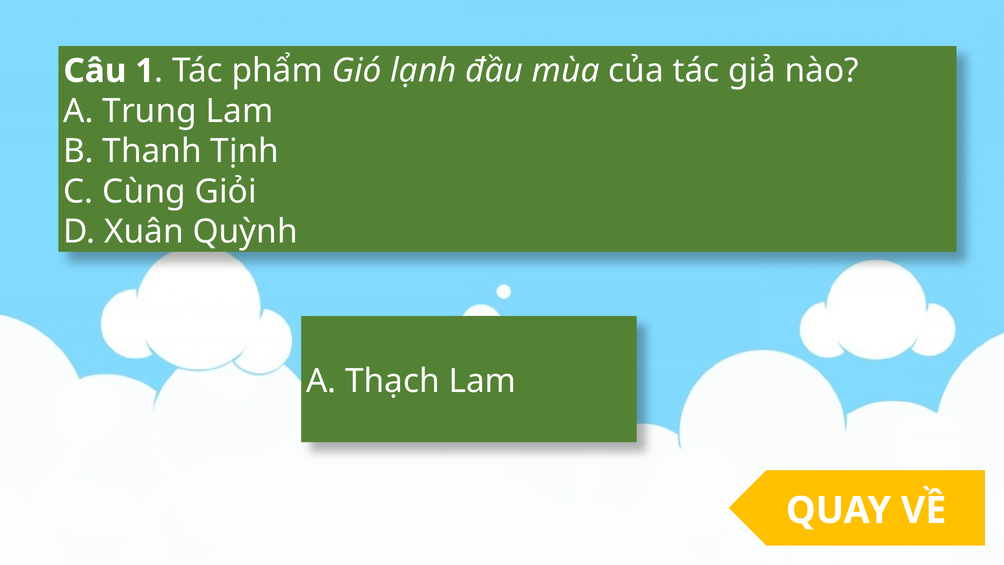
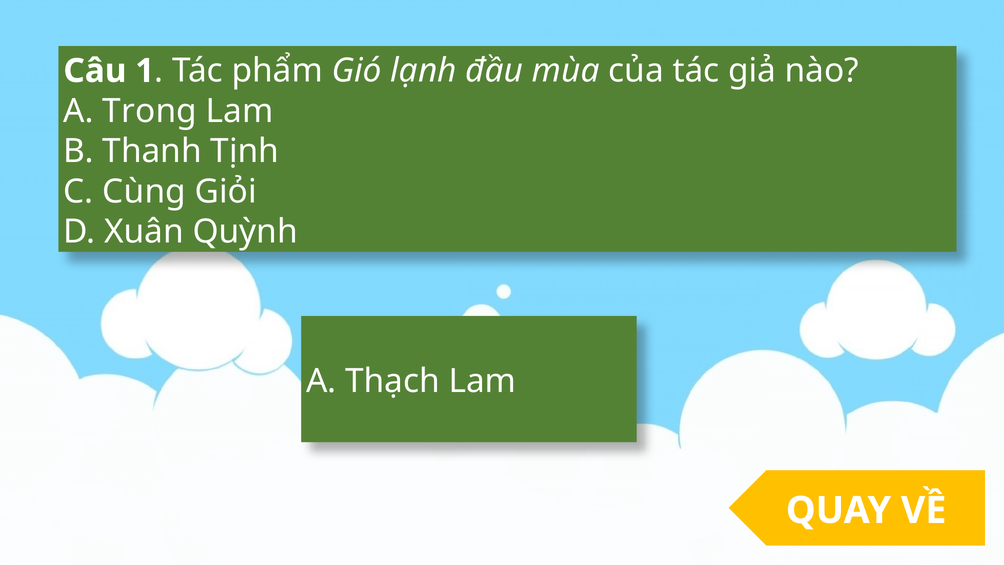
Trung: Trung -> Trong (150, 111)
